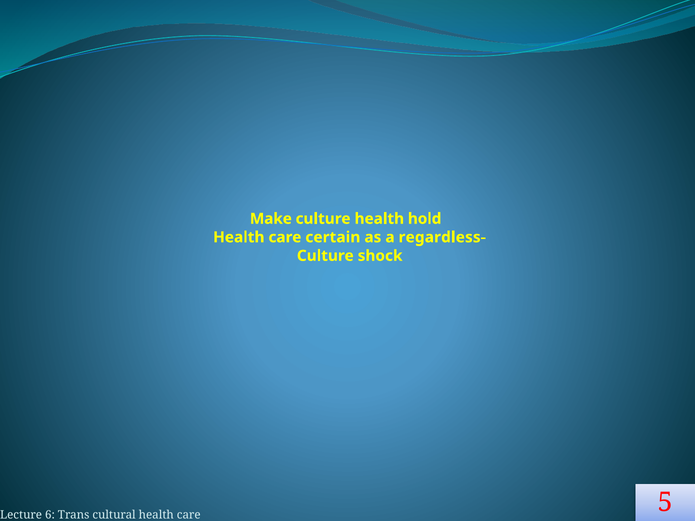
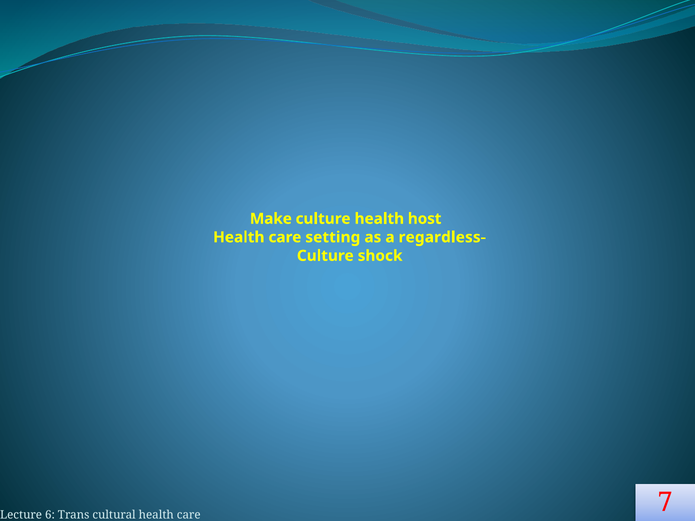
hold: hold -> host (425, 219)
certain: certain -> setting (333, 237)
5: 5 -> 7 (665, 503)
